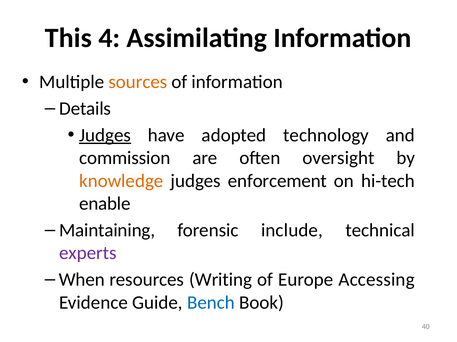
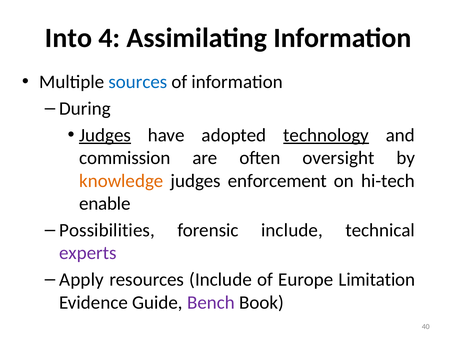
This: This -> Into (68, 38)
sources colour: orange -> blue (138, 82)
Details: Details -> During (85, 109)
technology underline: none -> present (326, 136)
Maintaining: Maintaining -> Possibilities (107, 231)
When: When -> Apply (82, 280)
resources Writing: Writing -> Include (221, 280)
Accessing: Accessing -> Limitation (377, 280)
Bench colour: blue -> purple (211, 303)
